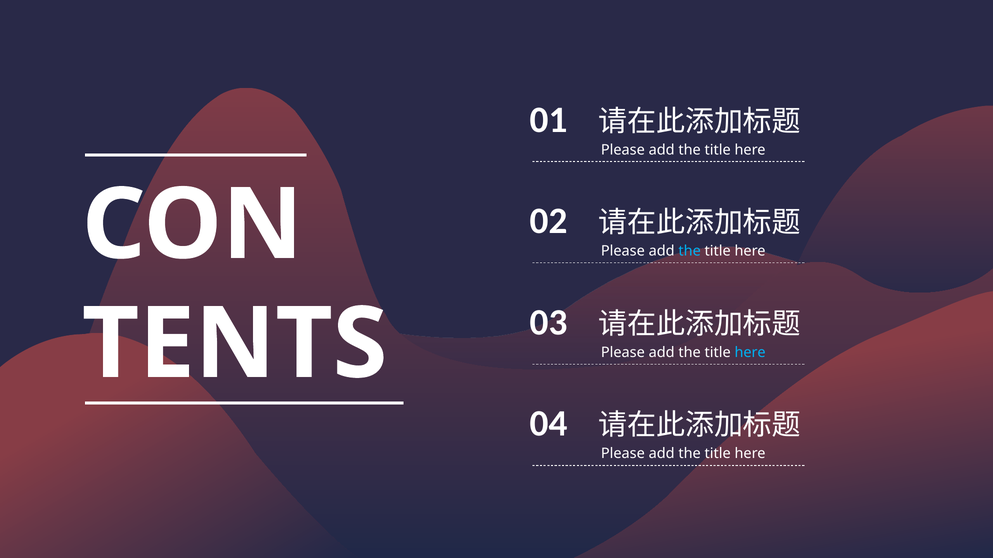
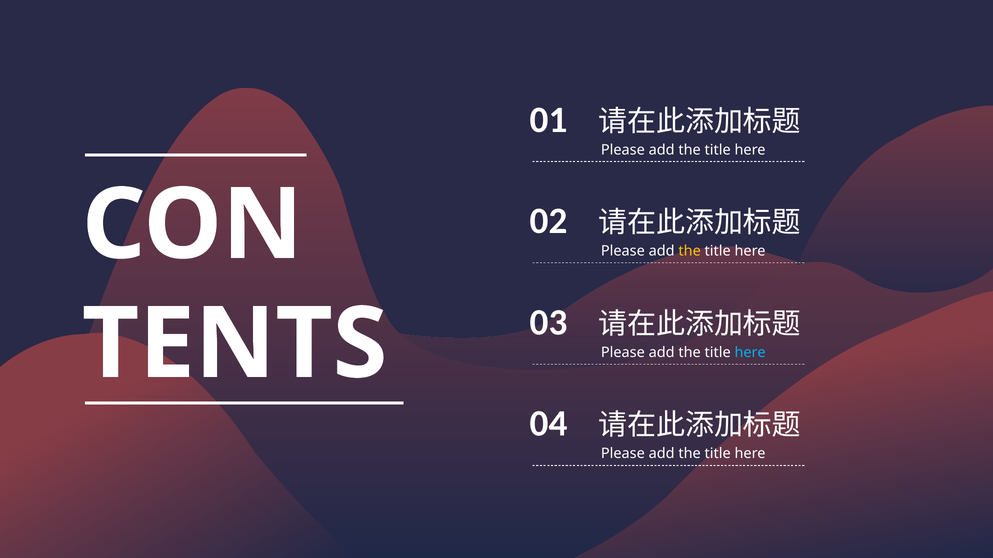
the colour: light blue -> yellow (690, 251)
